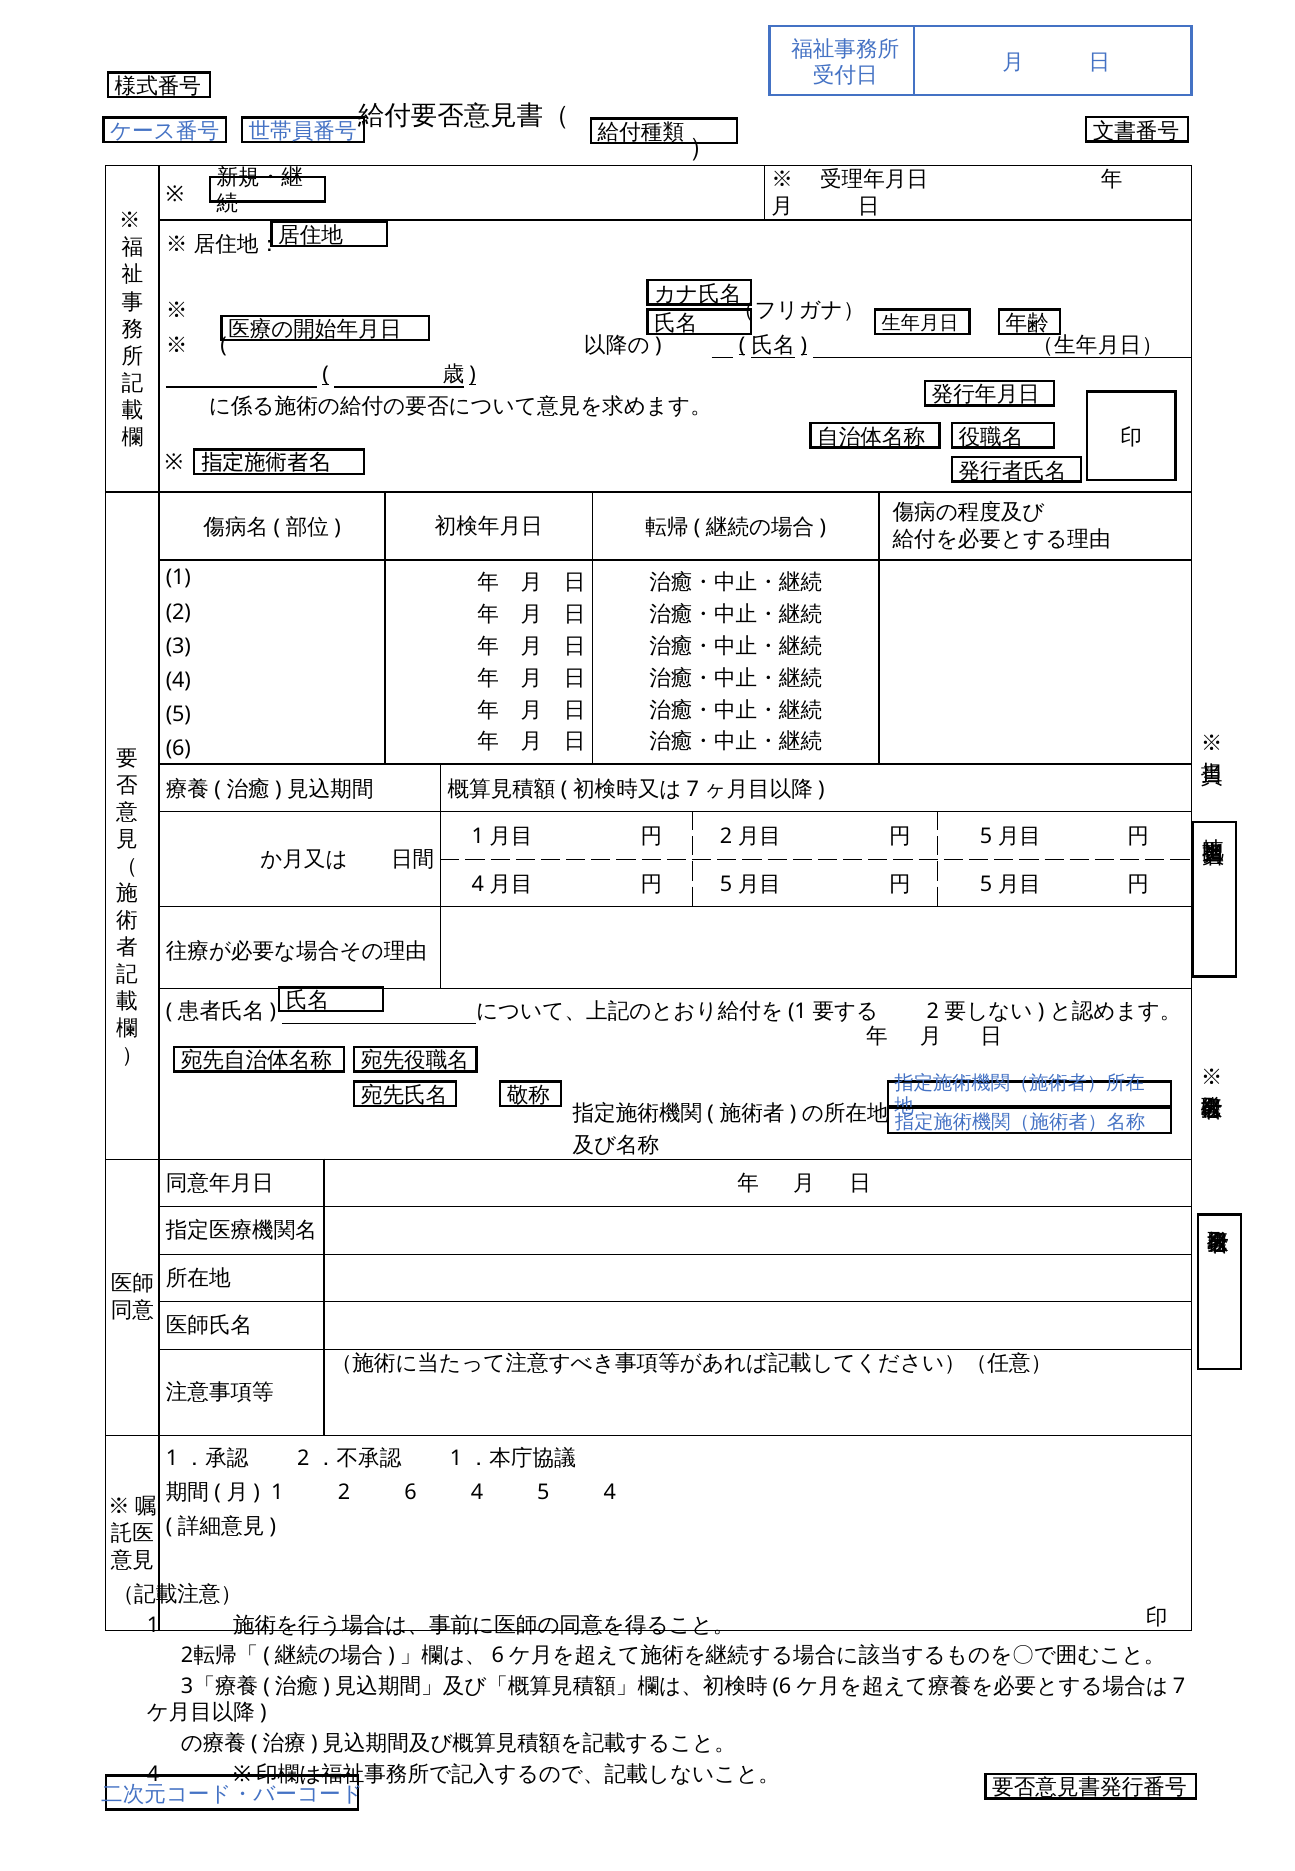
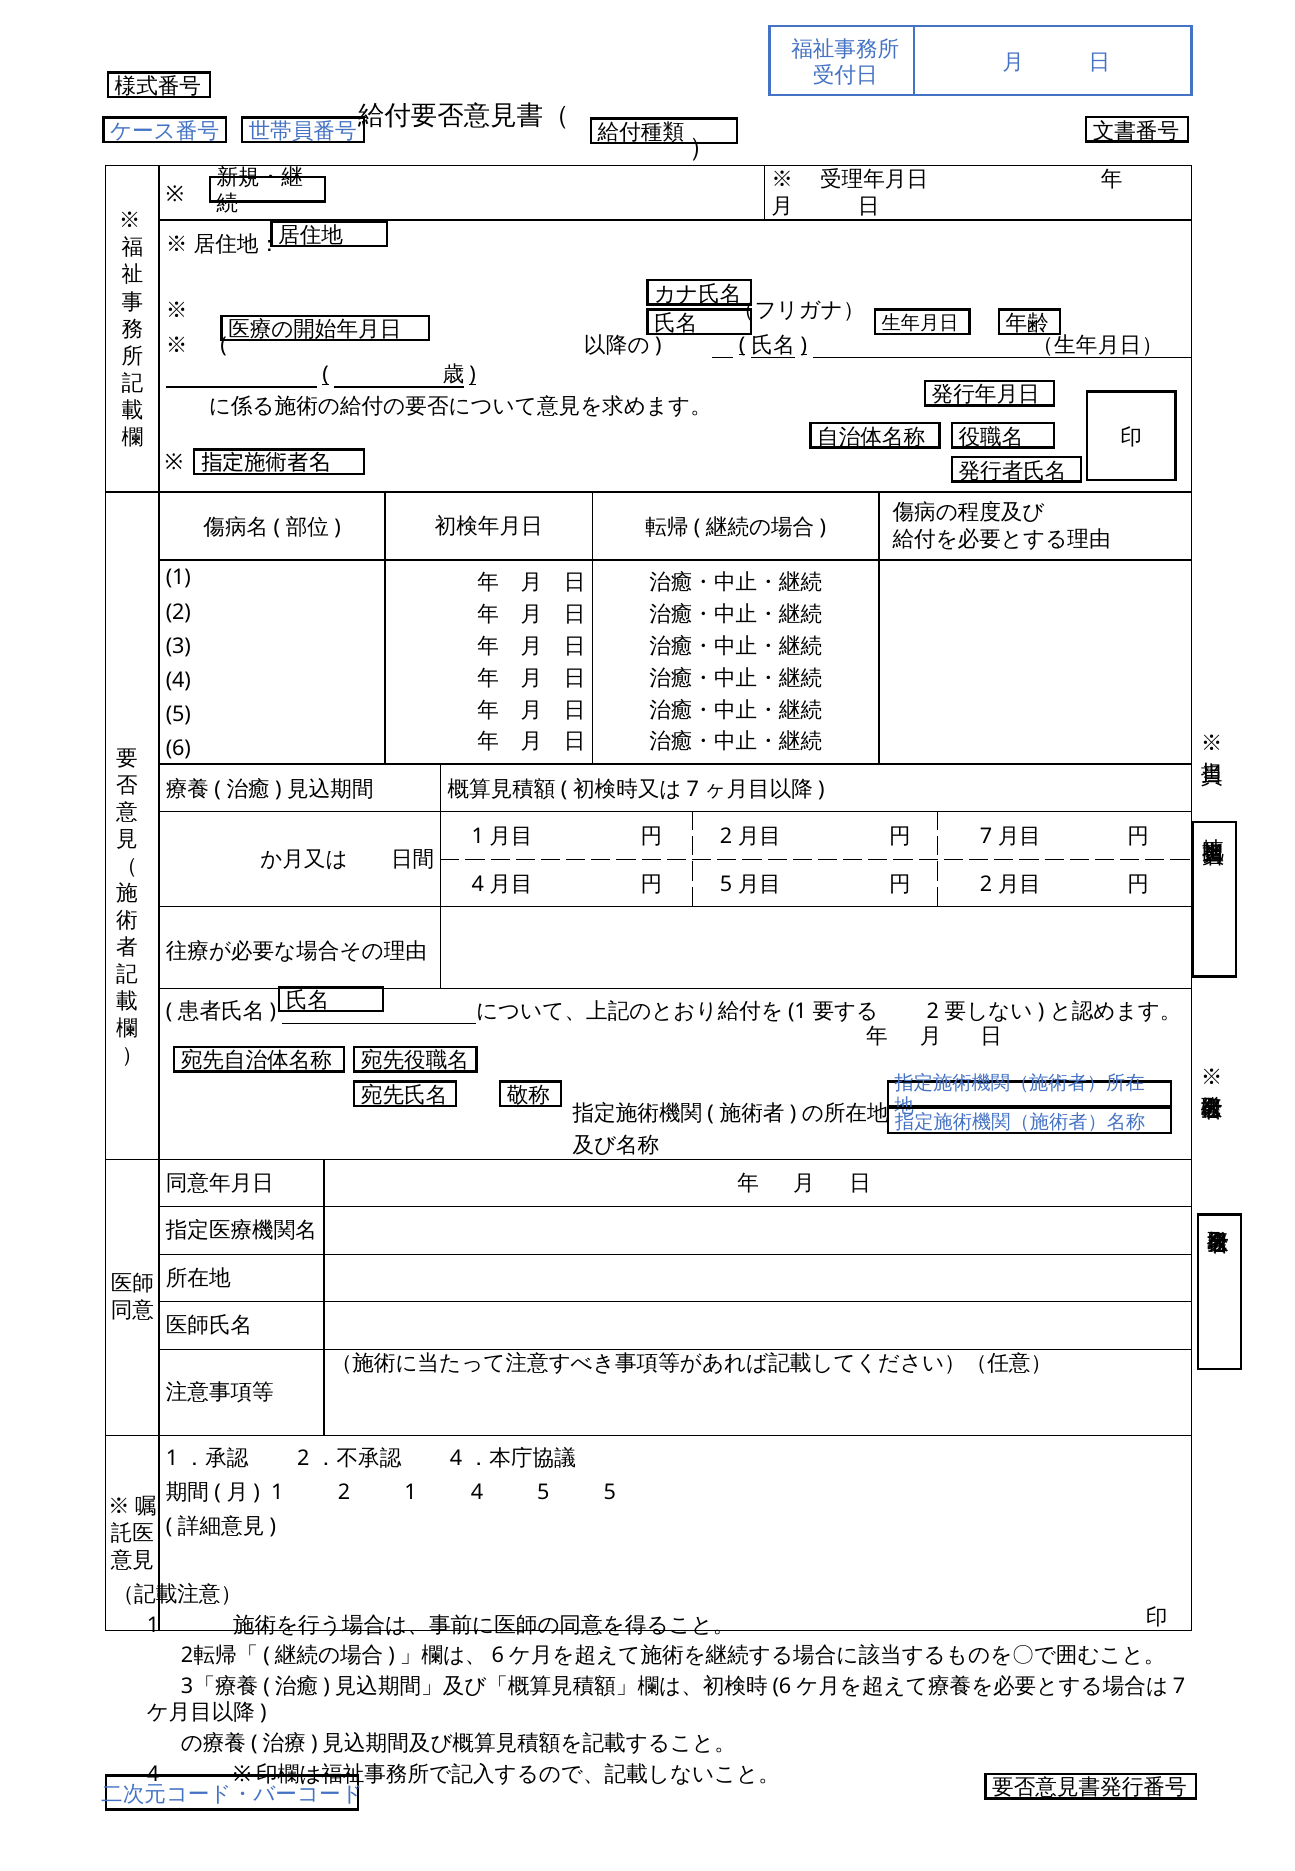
5: 5 -> 7 (986, 836)
5: 5 -> 2 (986, 884)
1: 1 -> 4 (456, 1458)
2 6: 6 -> 1 (410, 1492)
5 4: 4 -> 5 (610, 1492)
